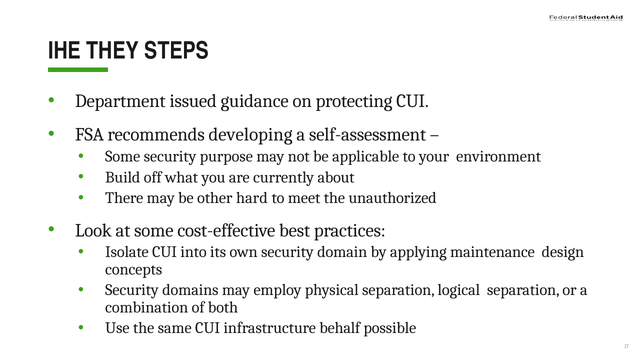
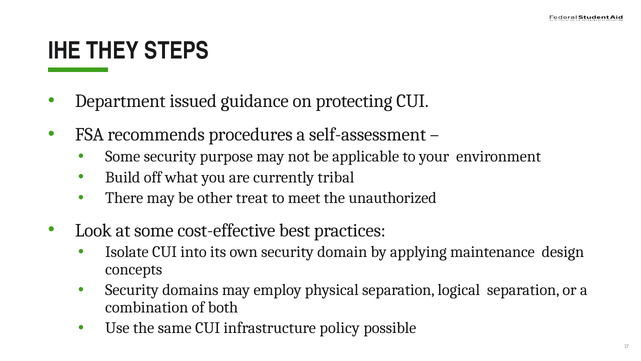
developing: developing -> procedures (251, 135)
about: about -> tribal (336, 177)
hard: hard -> treat (252, 198)
behalf: behalf -> policy (340, 328)
